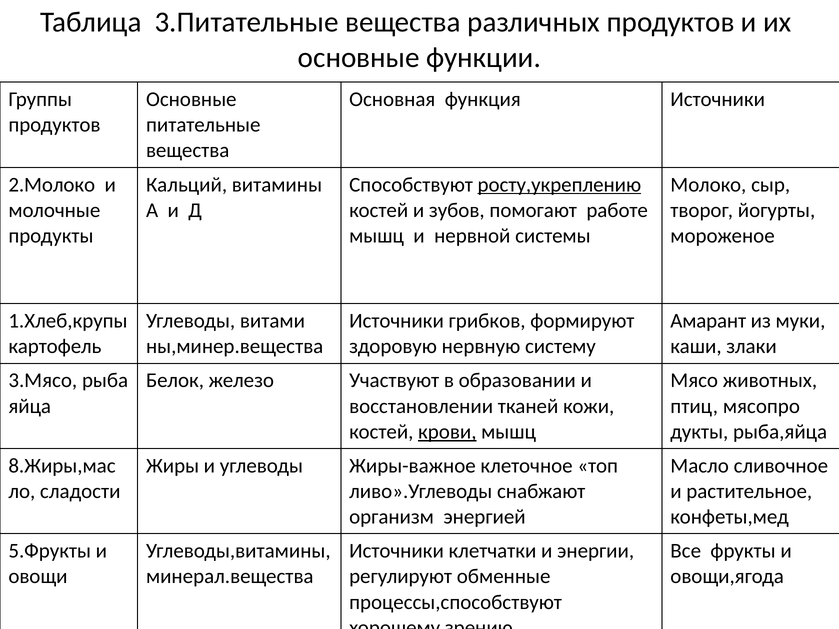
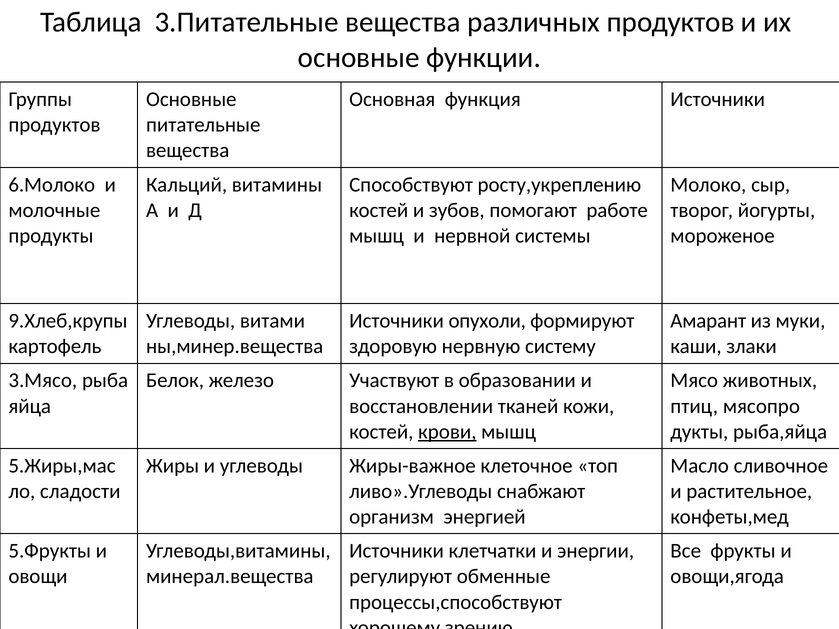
2.Молоко: 2.Молоко -> 6.Молоко (52, 185)
росту,укреплению underline: present -> none (559, 185)
1.Хлеб,крупы: 1.Хлеб,крупы -> 9.Хлеб,крупы (68, 321)
грибков: грибков -> опухоли (487, 321)
8.Жиры,мас: 8.Жиры,мас -> 5.Жиры,мас (62, 466)
